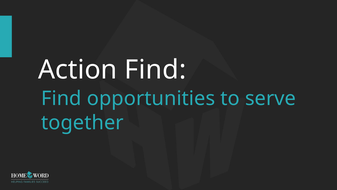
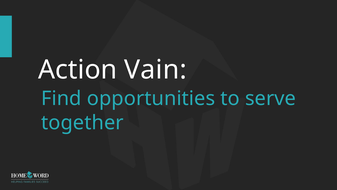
Action Find: Find -> Vain (155, 70)
